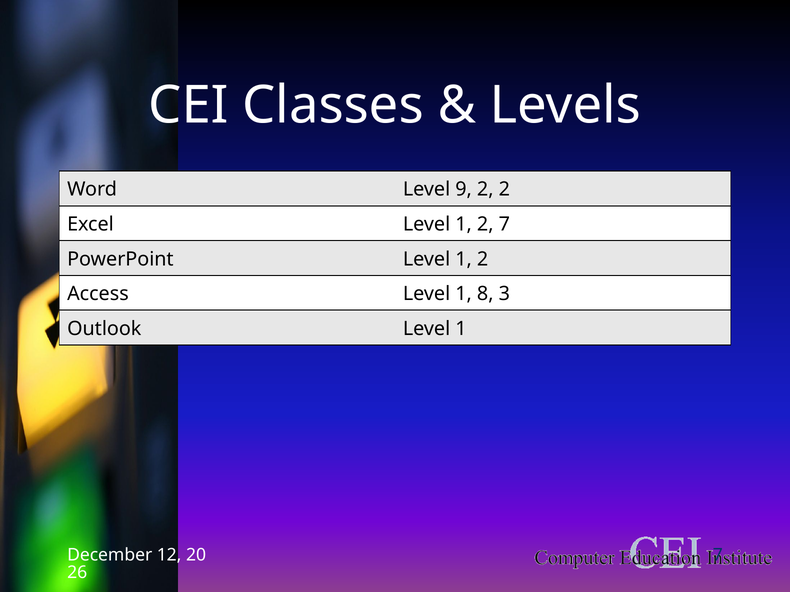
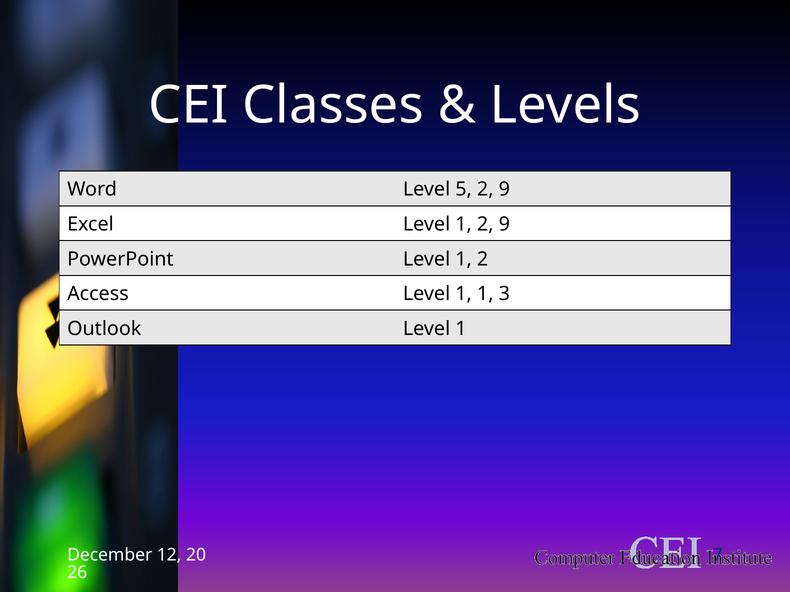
9: 9 -> 5 (464, 190)
2: 2 -> 9 (504, 190)
1 2 7: 7 -> 9 (504, 224)
1 8: 8 -> 1 (485, 294)
